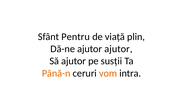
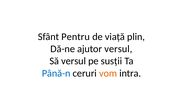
ajutor ajutor: ajutor -> versul (118, 49)
Să ajutor: ajutor -> versul (74, 61)
Până-n colour: orange -> blue (56, 73)
